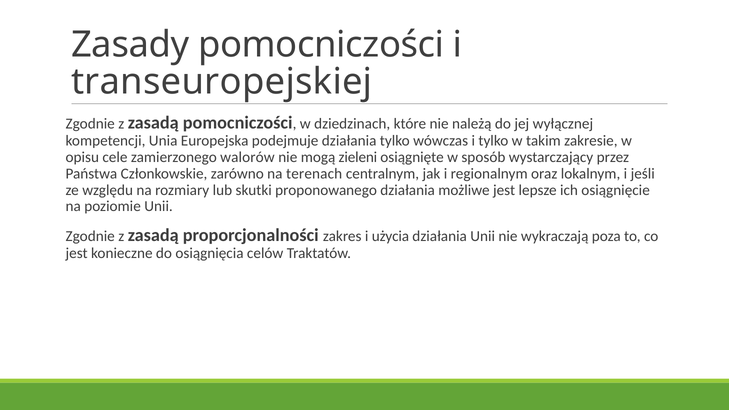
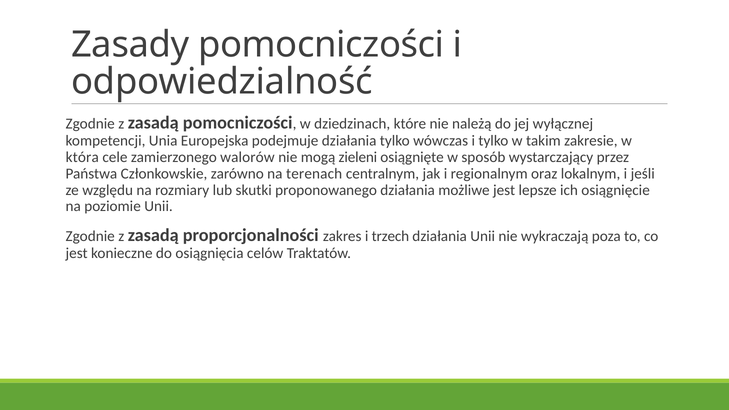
transeuropejskiej: transeuropejskiej -> odpowiedzialność (222, 82)
opisu: opisu -> która (82, 157)
użycia: użycia -> trzech (390, 236)
